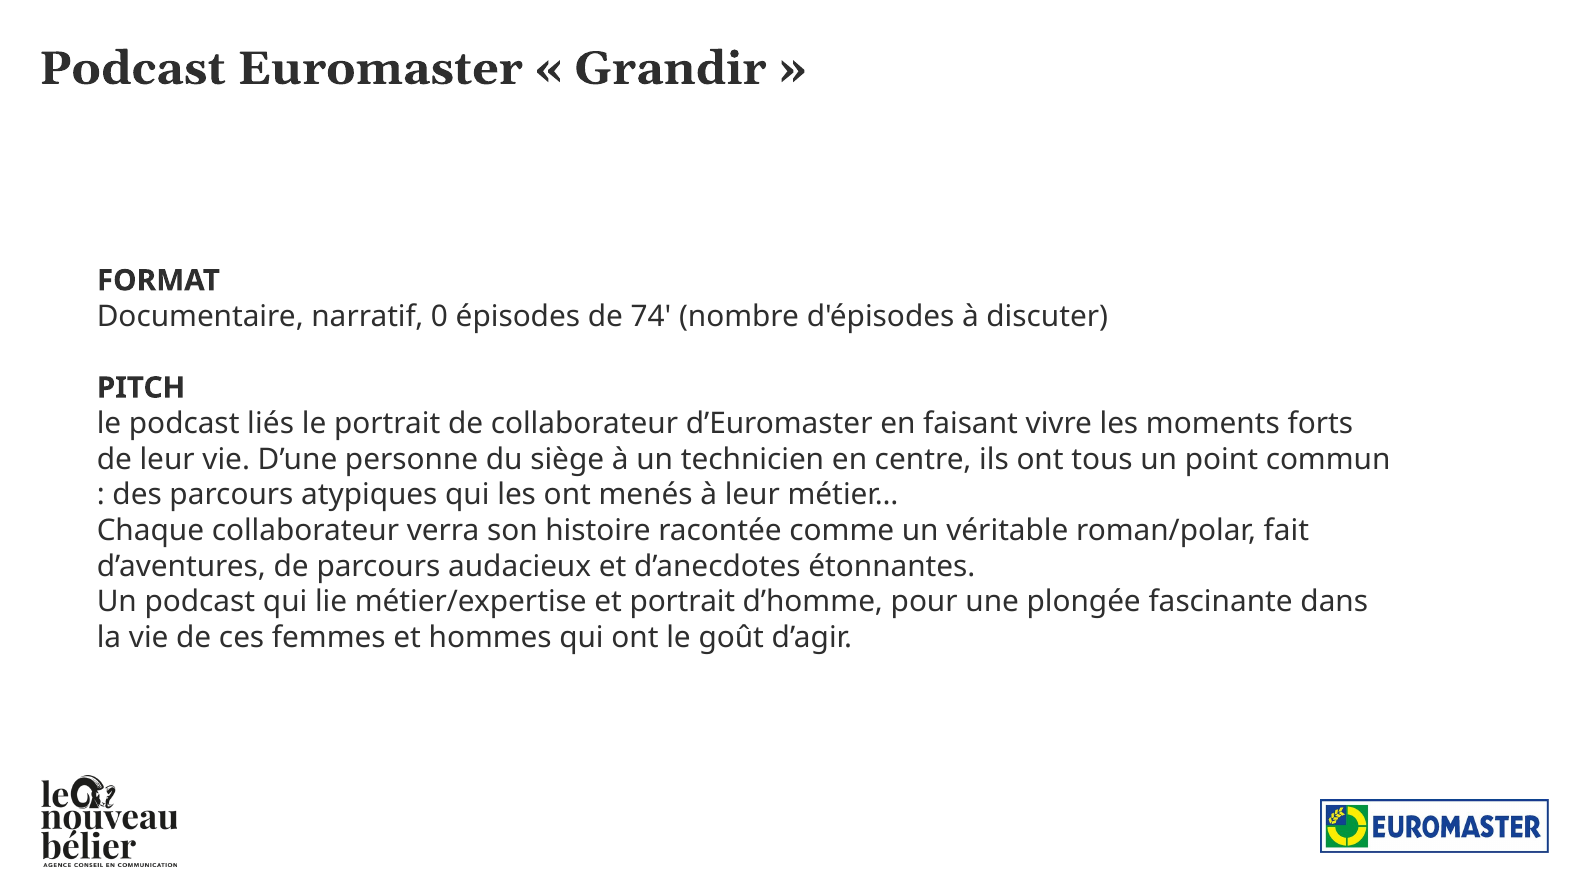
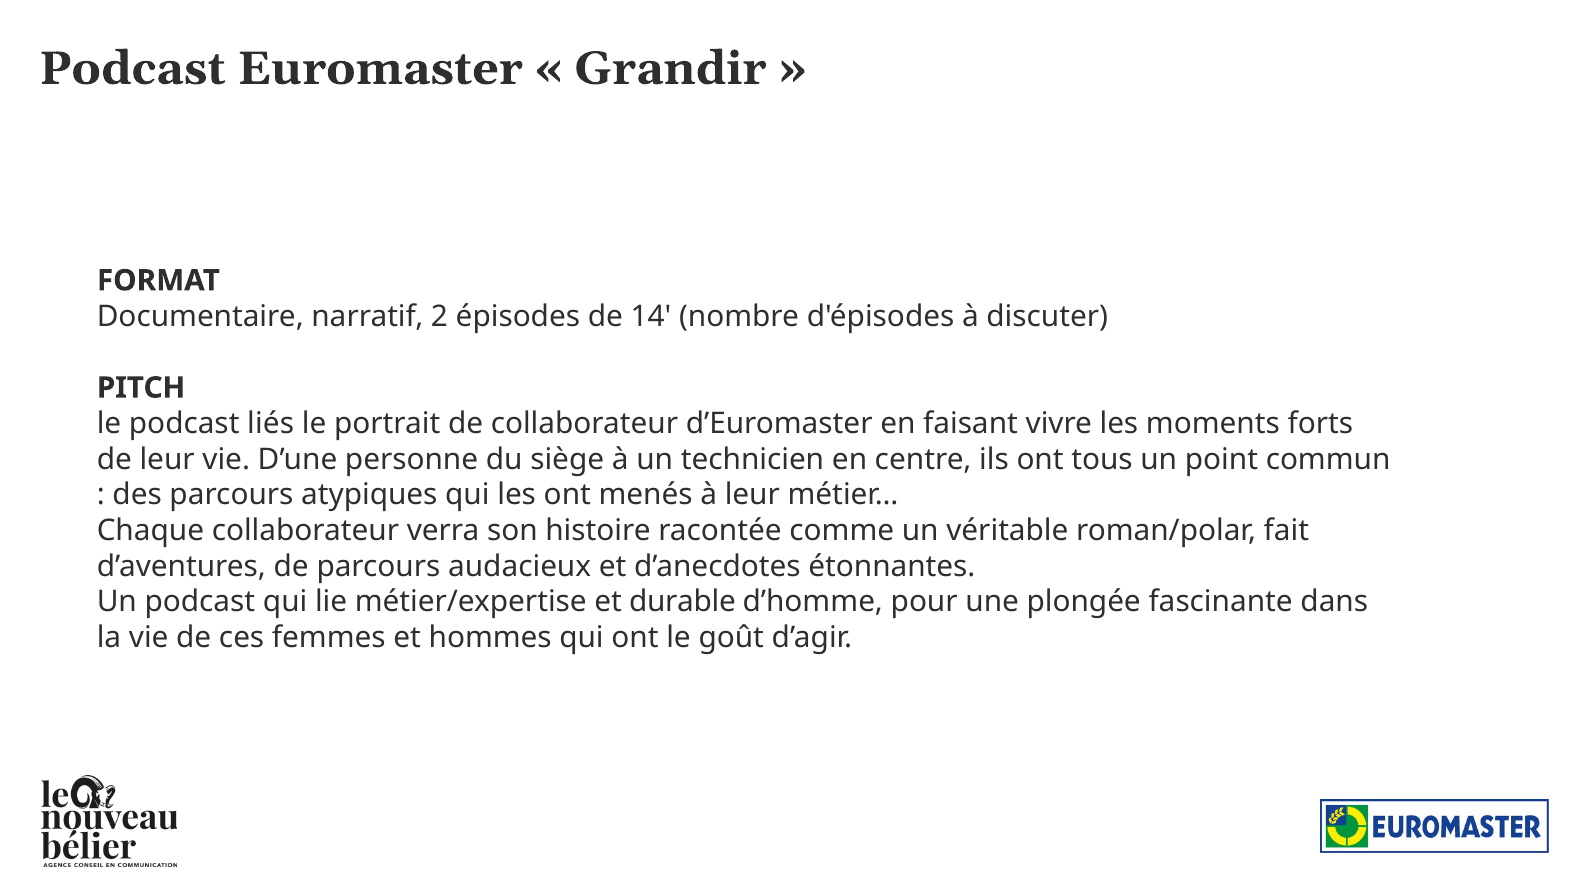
0: 0 -> 2 (439, 316)
74: 74 -> 14 (651, 316)
et portrait: portrait -> durable (682, 602)
